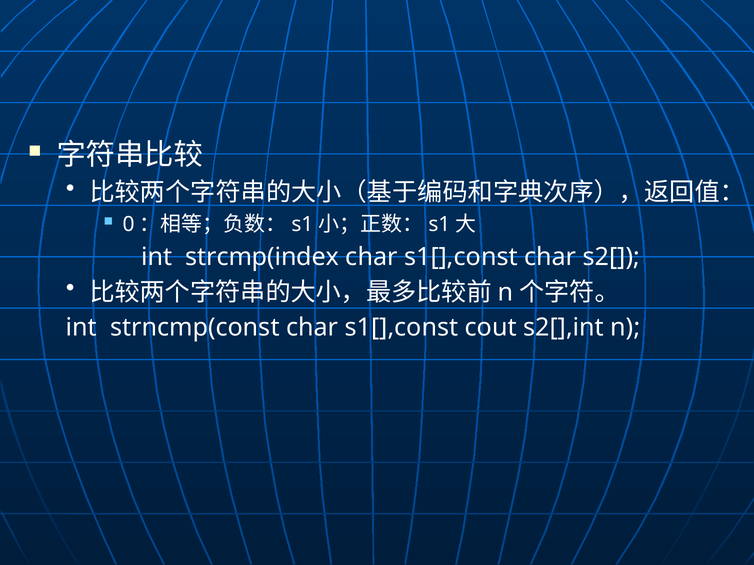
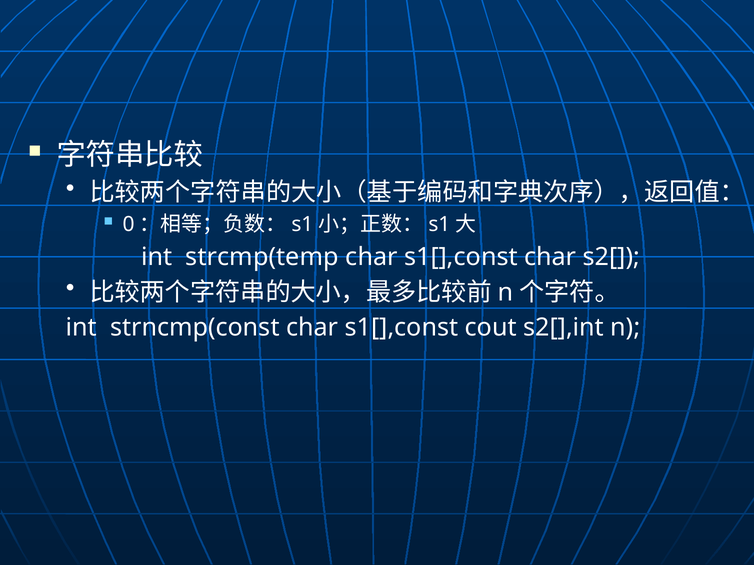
strcmp(index: strcmp(index -> strcmp(temp (262, 257)
